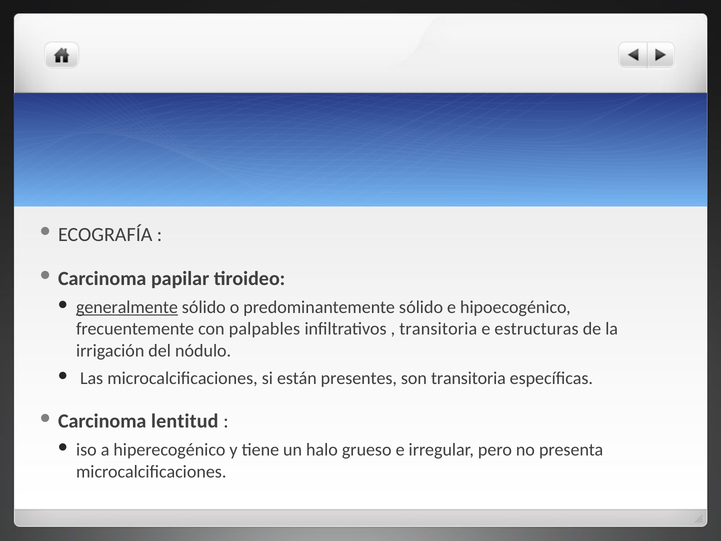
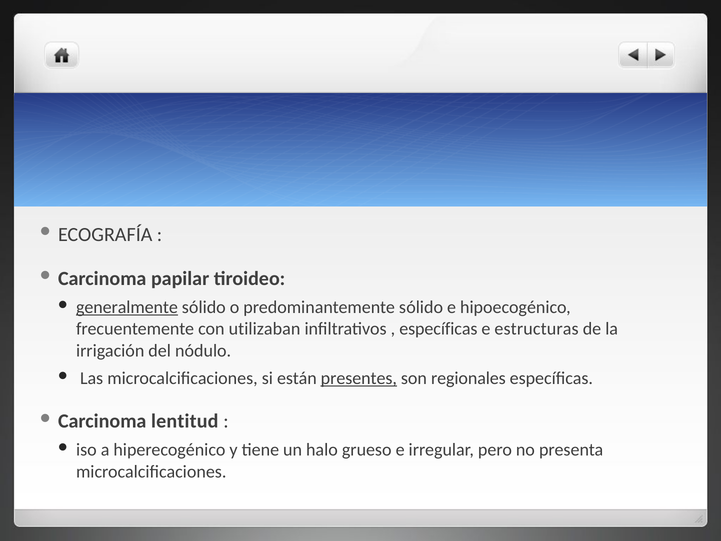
palpables: palpables -> utilizaban (265, 329)
transitoria: transitoria -> específicas (438, 329)
presentes underline: none -> present (359, 378)
son transitoria: transitoria -> regionales (468, 378)
